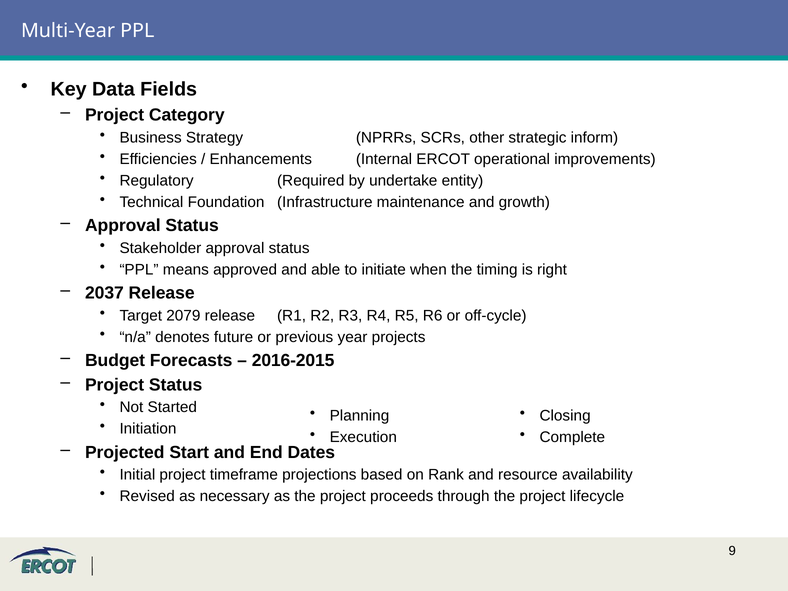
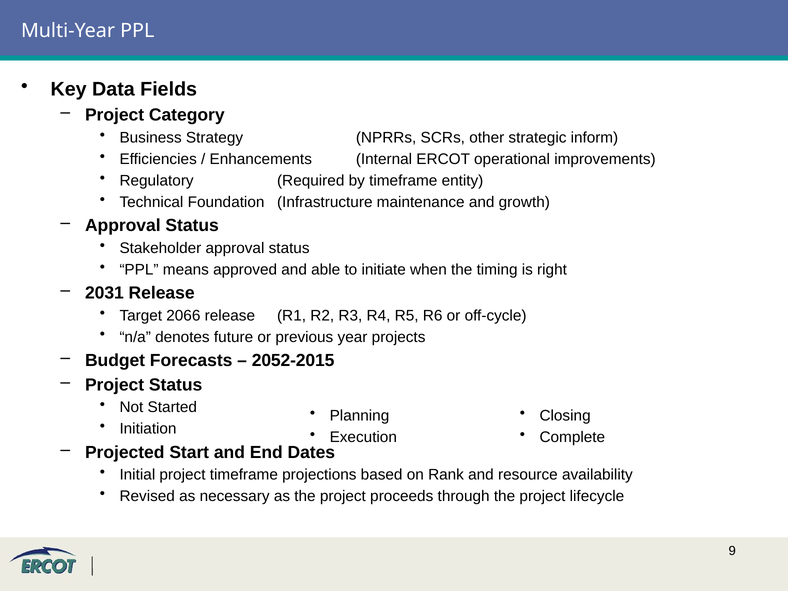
by undertake: undertake -> timeframe (403, 181)
2037: 2037 -> 2031 (104, 293)
2079: 2079 -> 2066 (183, 315)
2016-2015: 2016-2015 -> 2052-2015 (293, 360)
